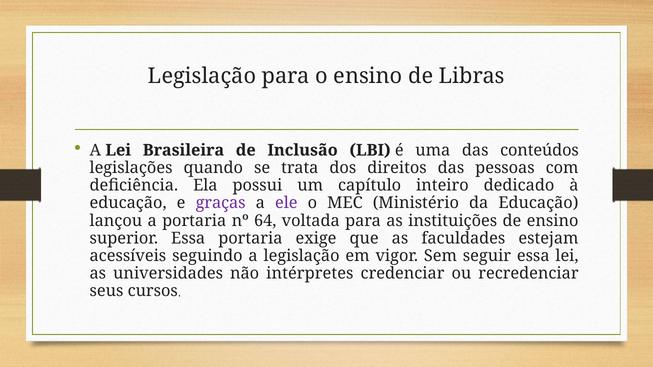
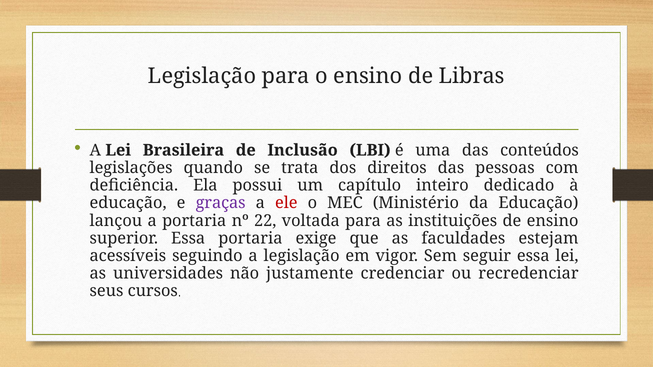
ele colour: purple -> red (286, 203)
64: 64 -> 22 (265, 221)
intérpretes: intérpretes -> justamente (310, 274)
